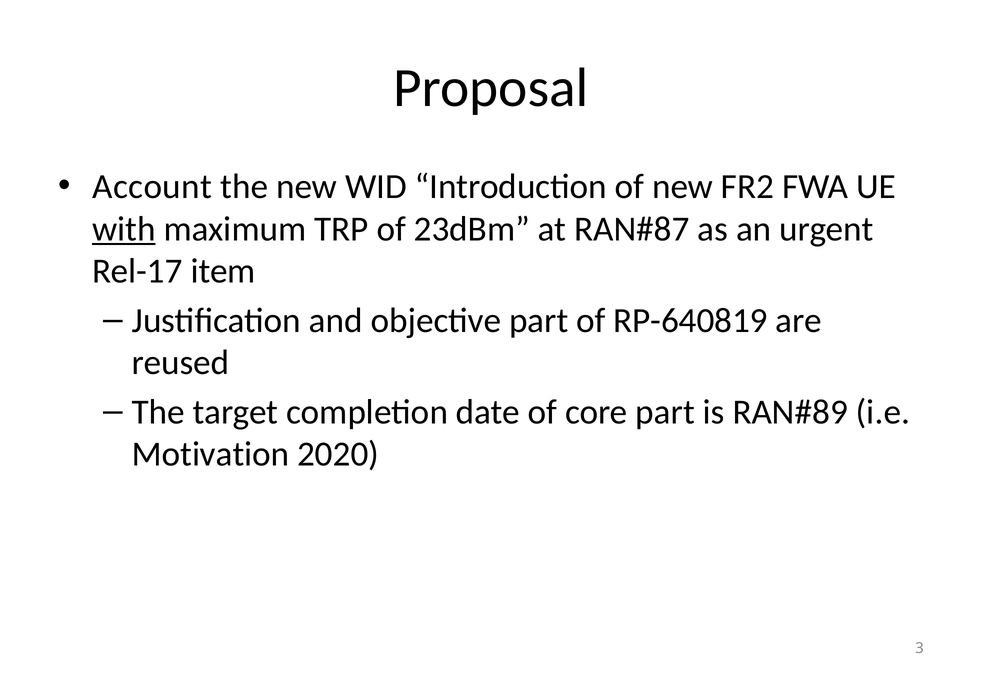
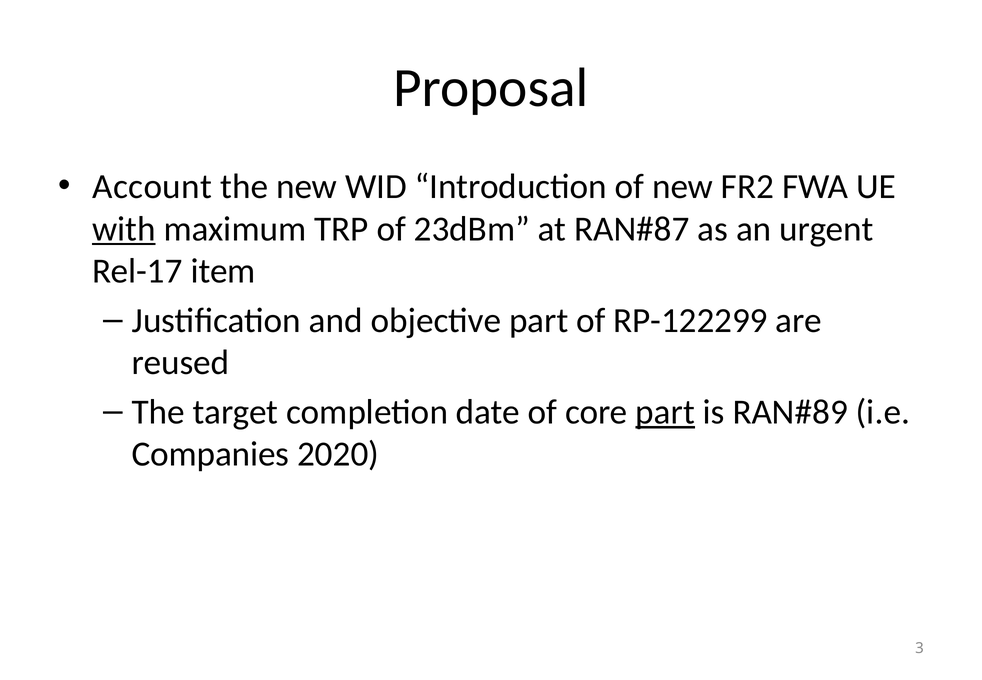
RP-640819: RP-640819 -> RP-122299 (691, 320)
part underline: none -> present (665, 412)
Motivation: Motivation -> Companies (211, 454)
